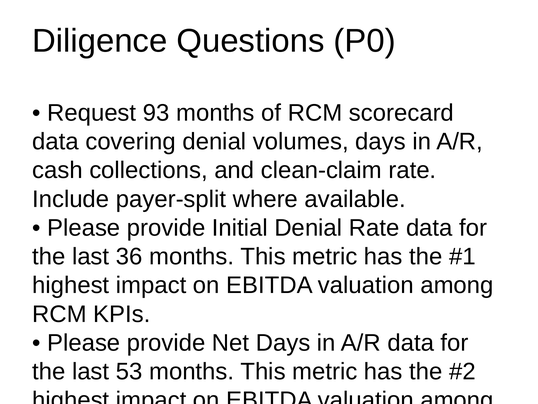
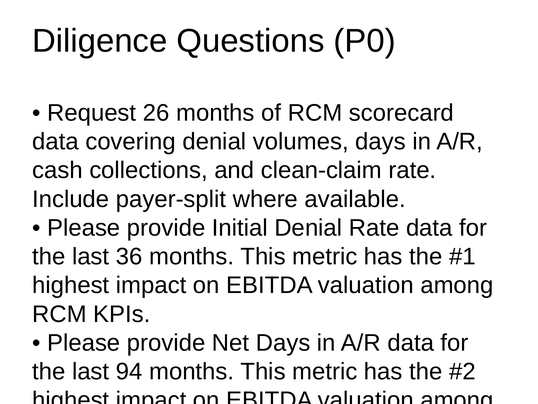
93: 93 -> 26 (156, 113)
53: 53 -> 94 (129, 371)
